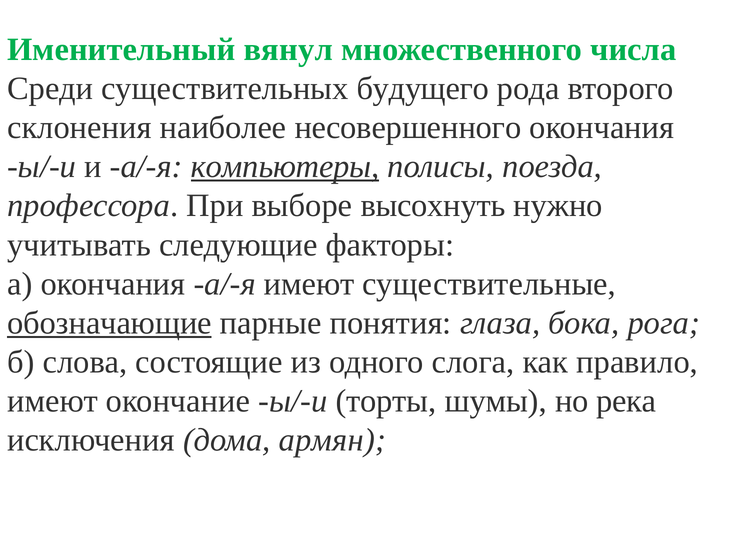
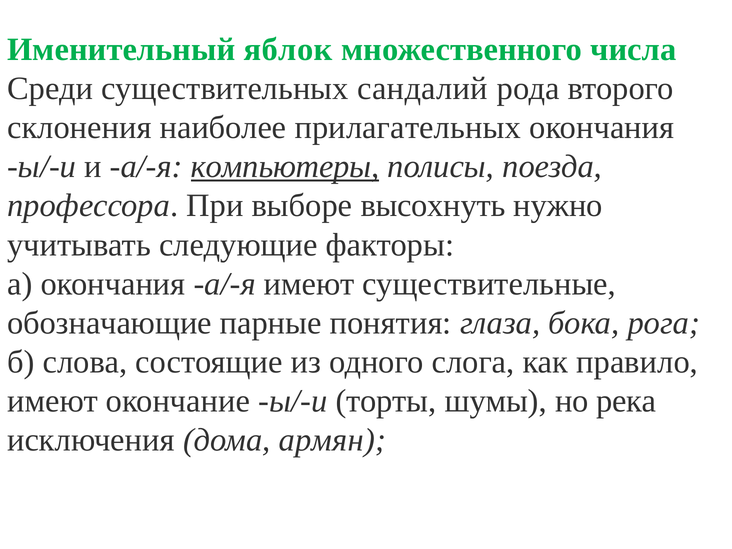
вянул: вянул -> яблок (288, 50)
будущего: будущего -> сандалий (423, 89)
несовершенного: несовершенного -> прилагательных (408, 128)
обозначающие underline: present -> none (109, 323)
